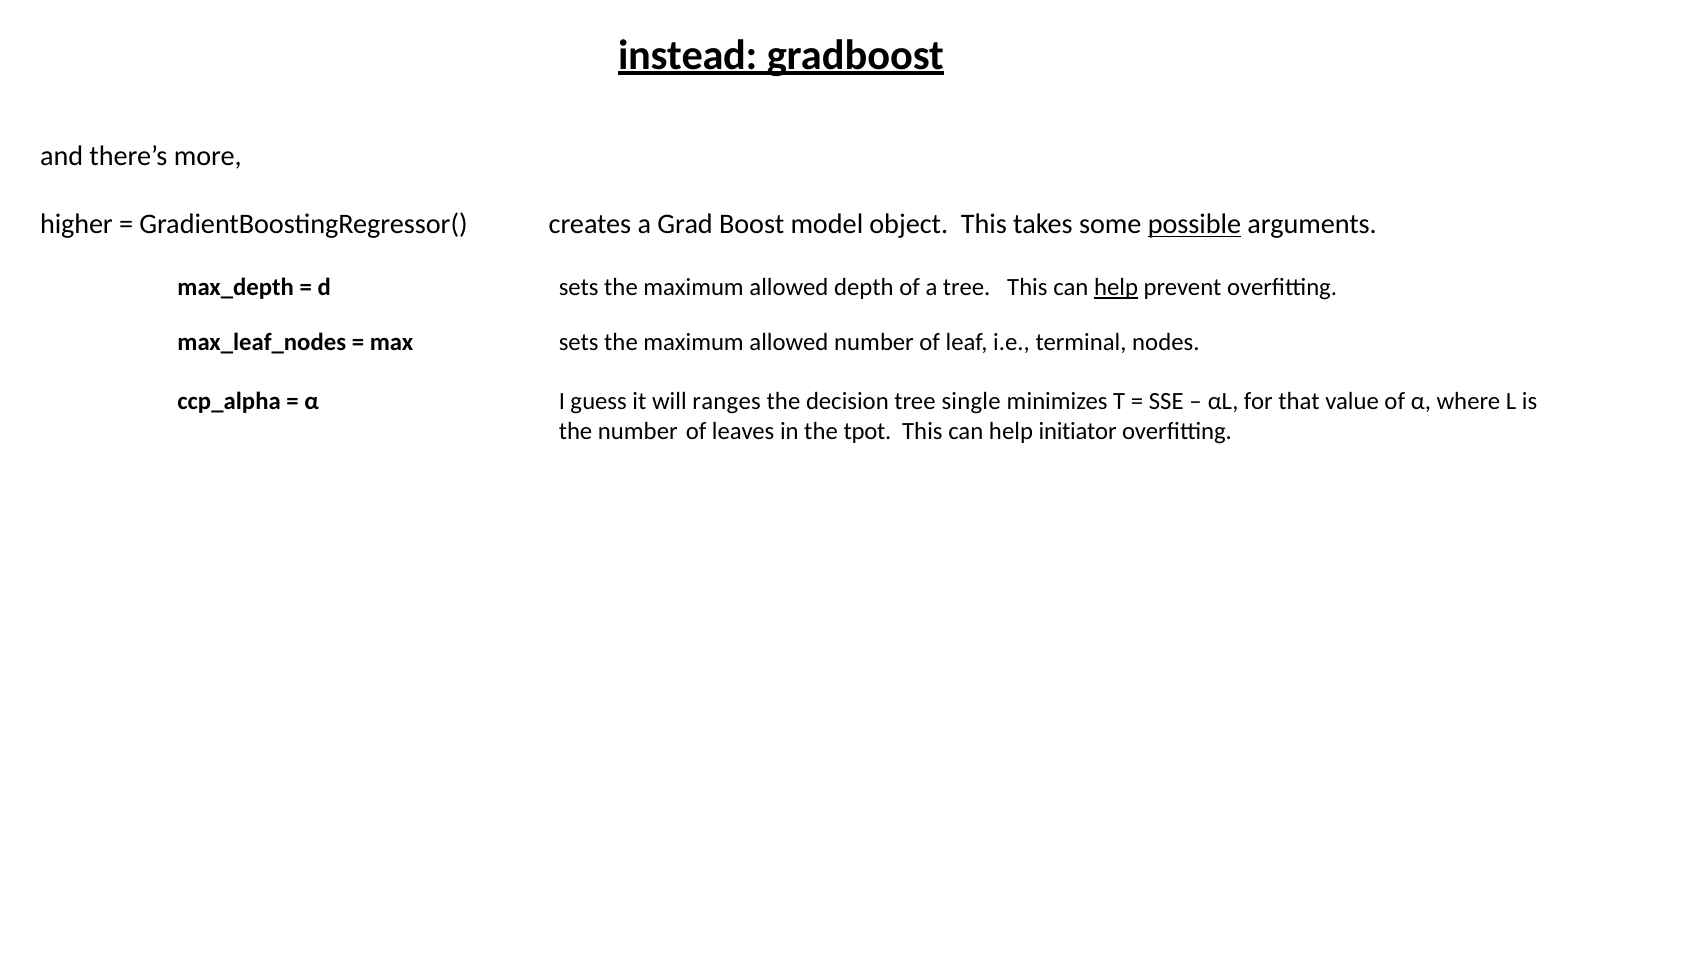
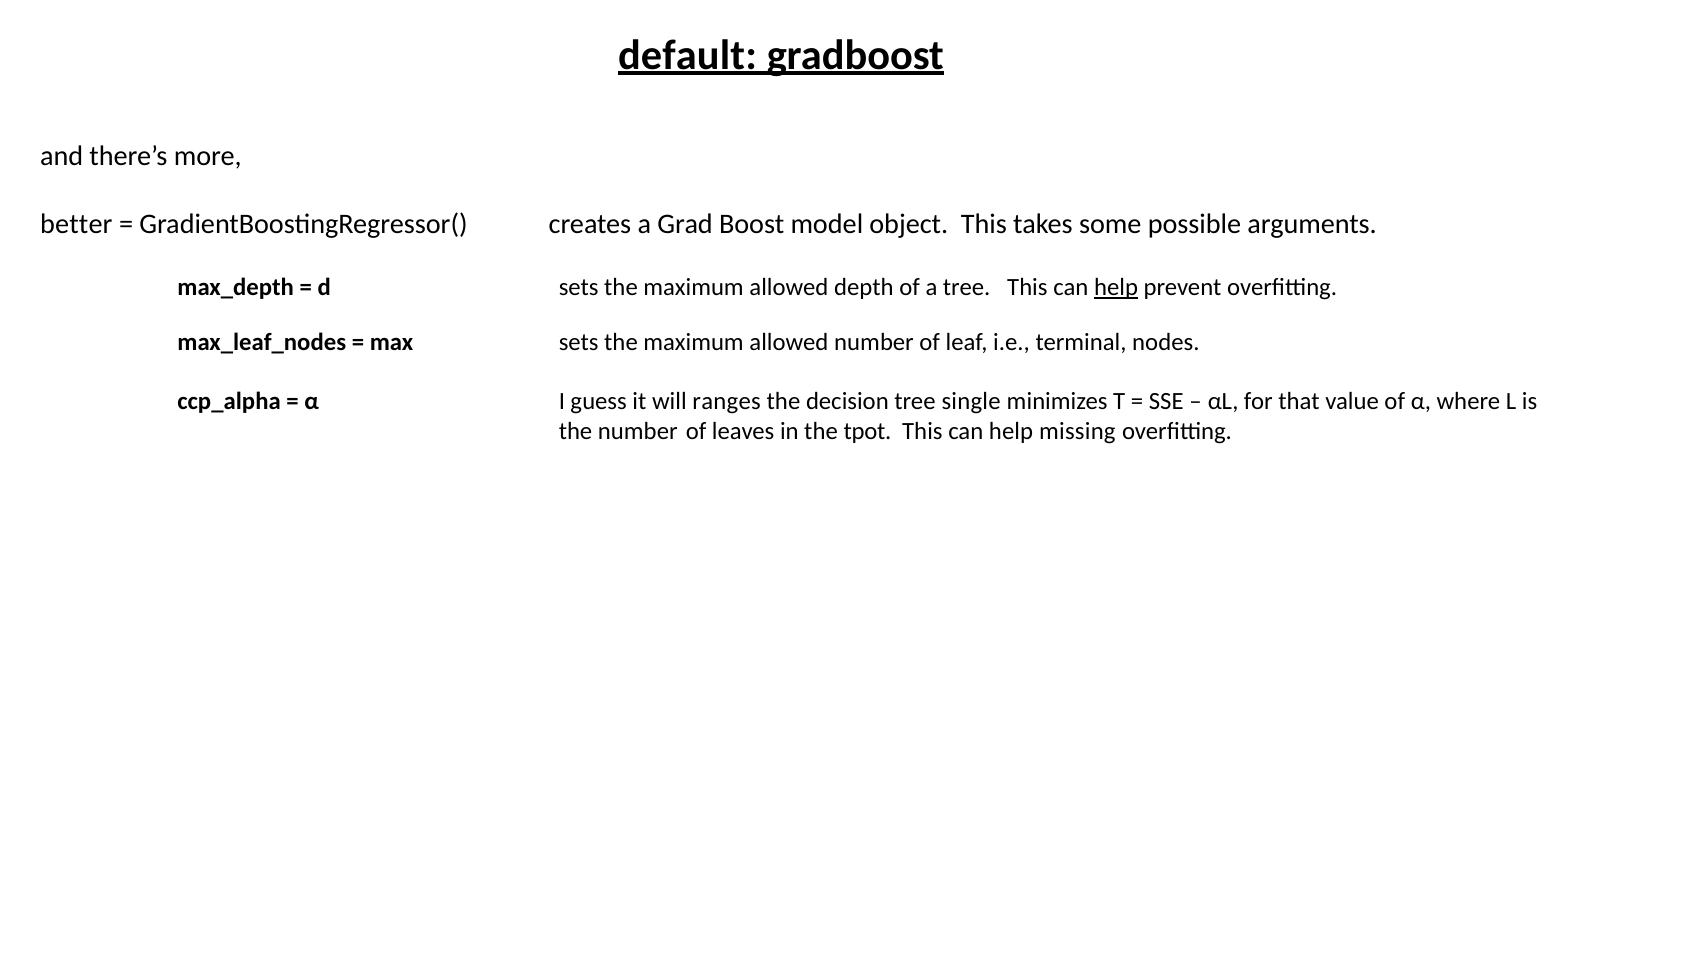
instead: instead -> default (687, 55)
higher: higher -> better (76, 224)
possible underline: present -> none (1194, 224)
initiator: initiator -> missing (1077, 431)
